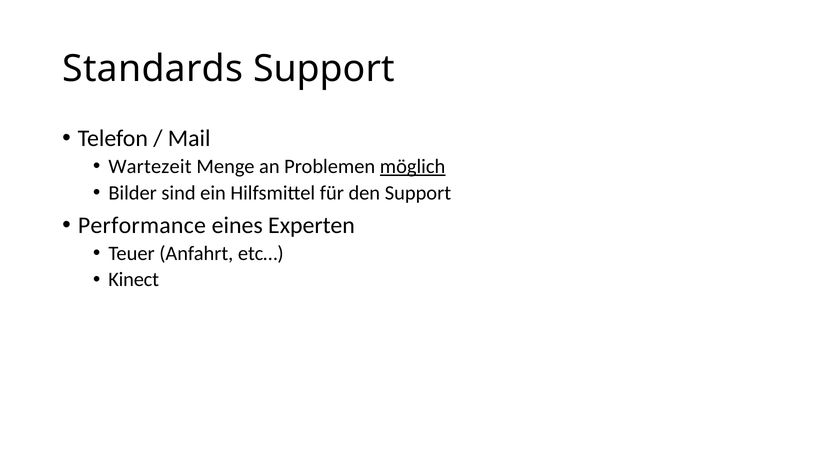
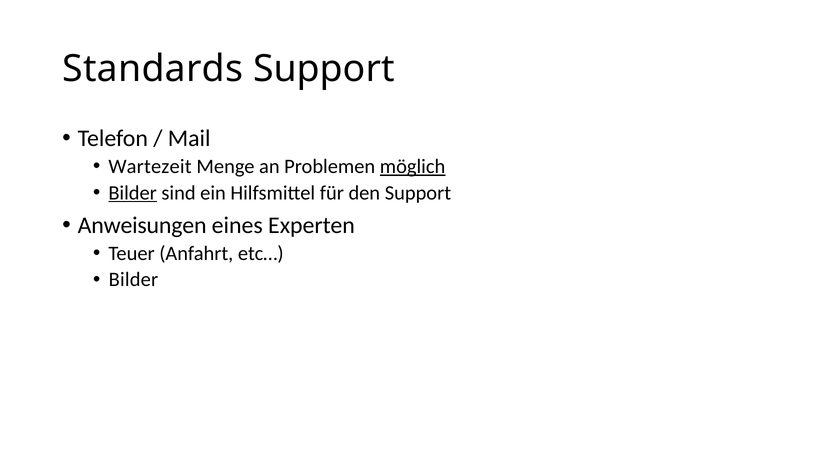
Bilder underline: none -> present (133, 193)
Performance: Performance -> Anweisungen (142, 225)
Kinect: Kinect -> Bilder (133, 280)
